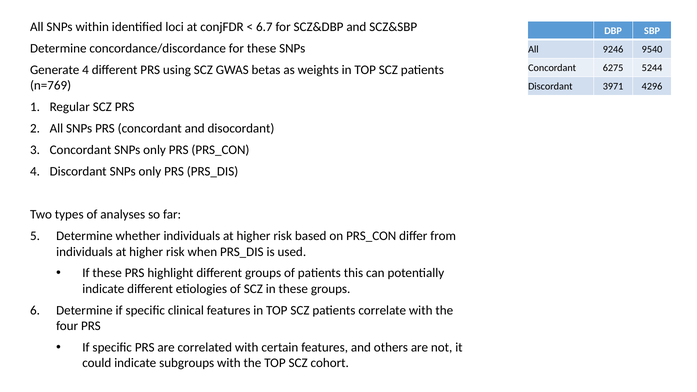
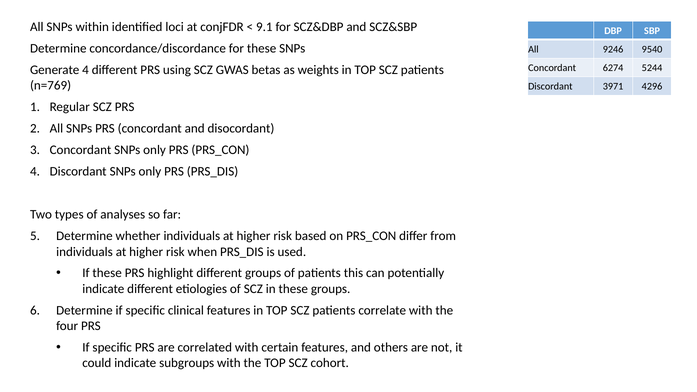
6.7: 6.7 -> 9.1 (264, 27)
6275: 6275 -> 6274 (613, 68)
